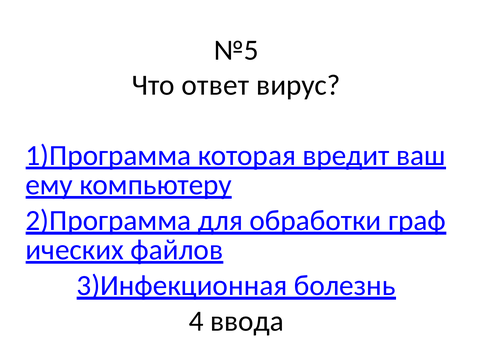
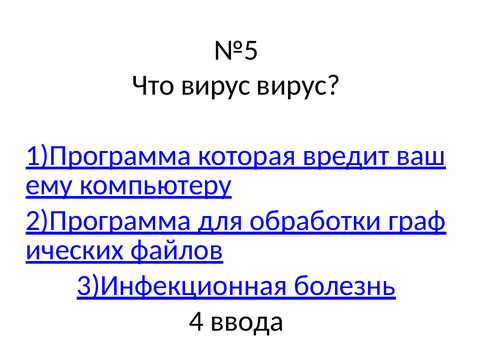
Что ответ: ответ -> вирус (216, 85)
